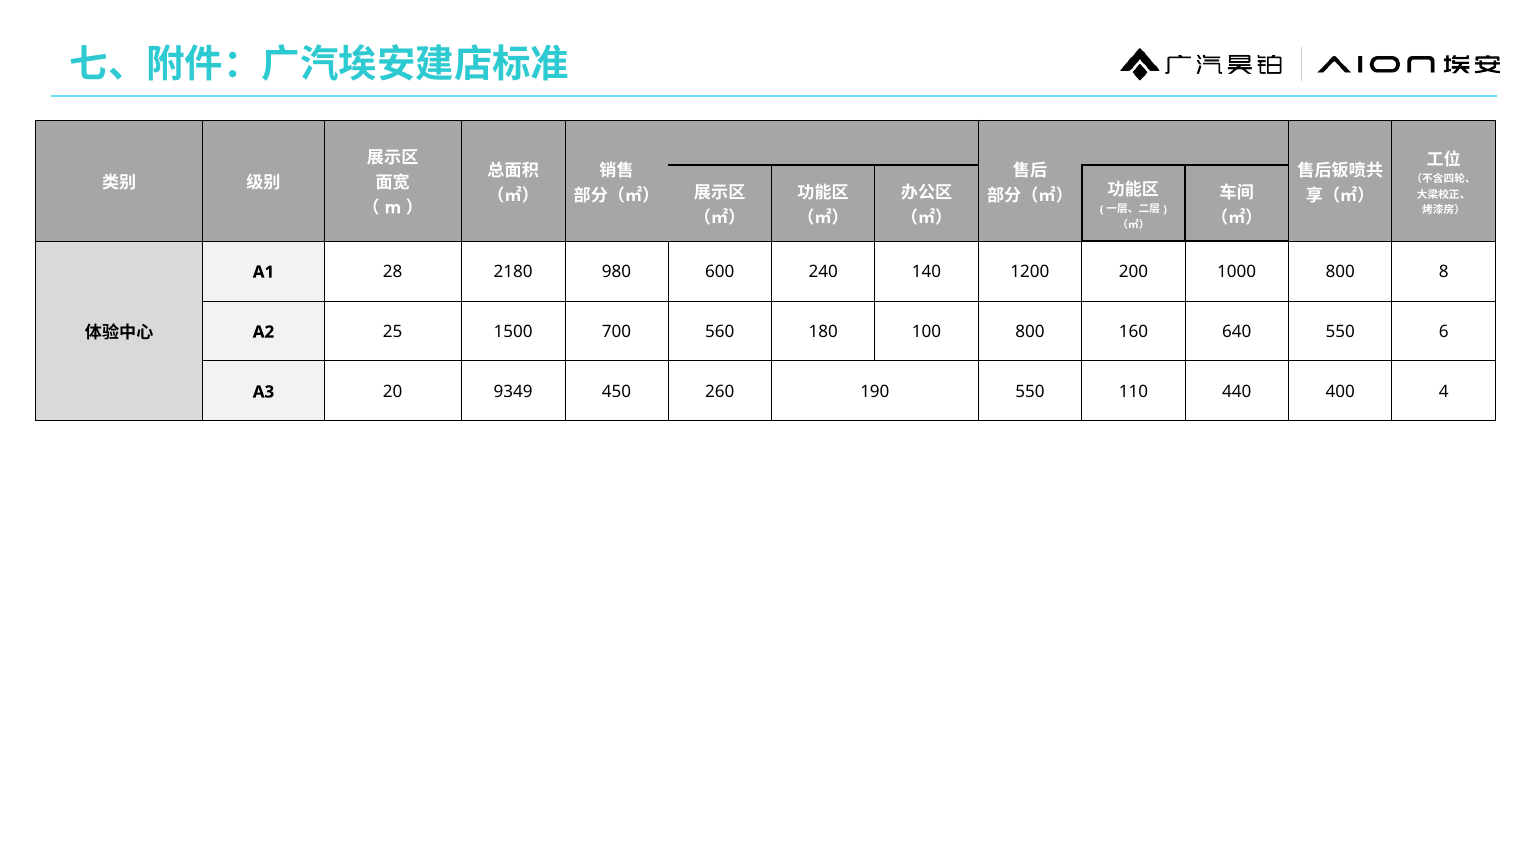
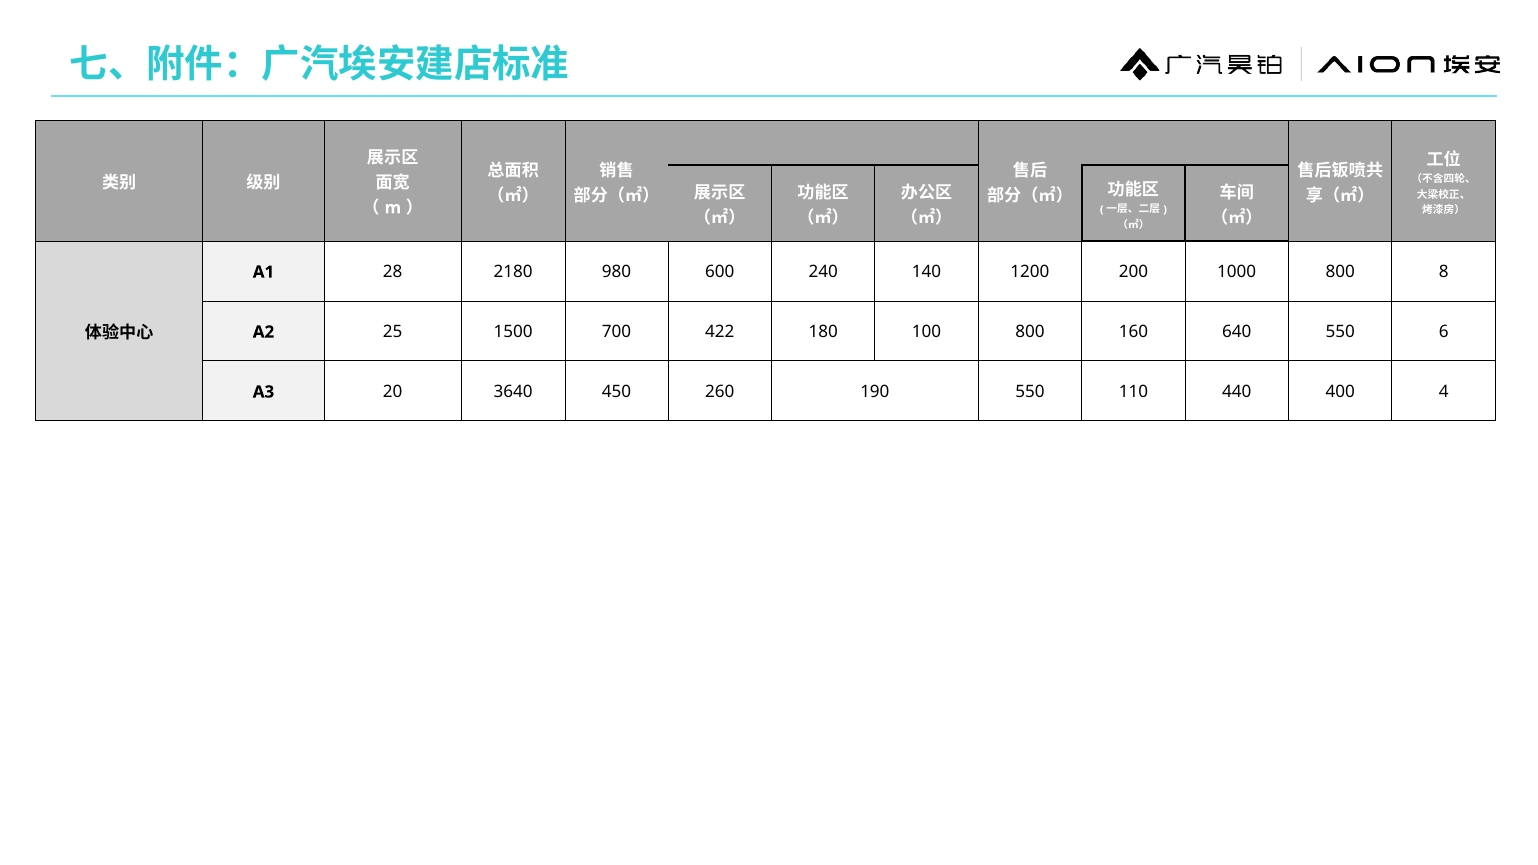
560: 560 -> 422 (720, 332)
9349: 9349 -> 3640 (513, 392)
